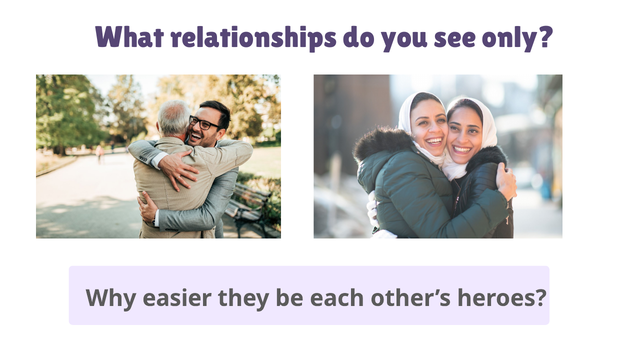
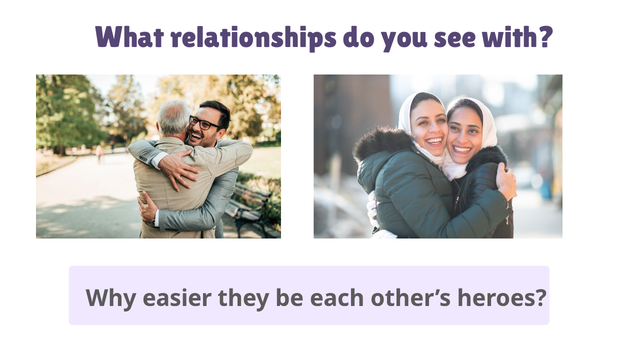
only: only -> with (519, 37)
